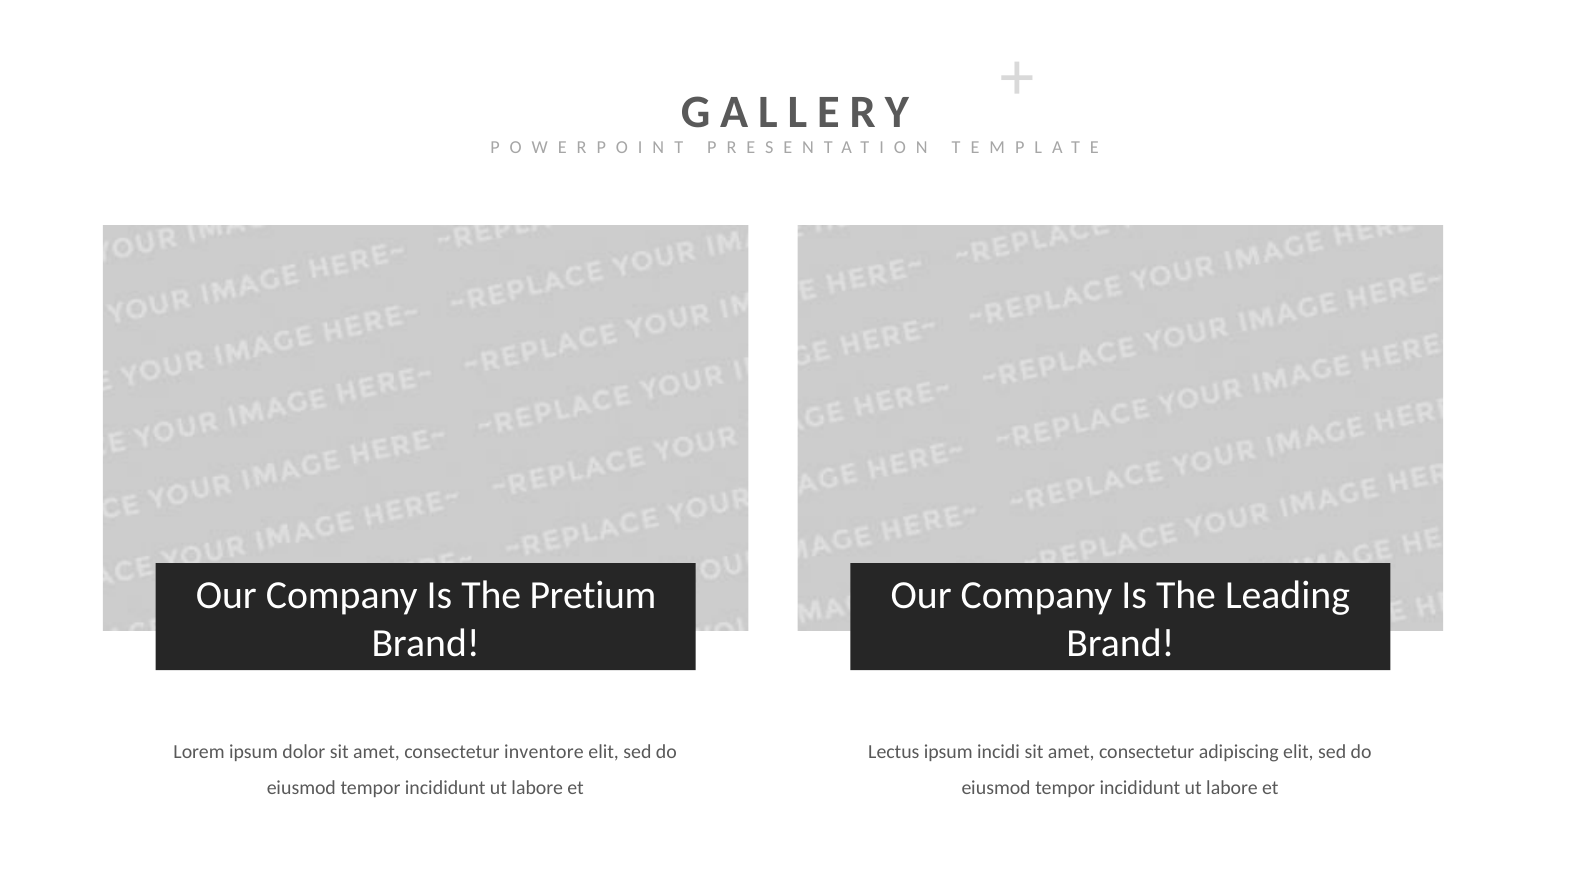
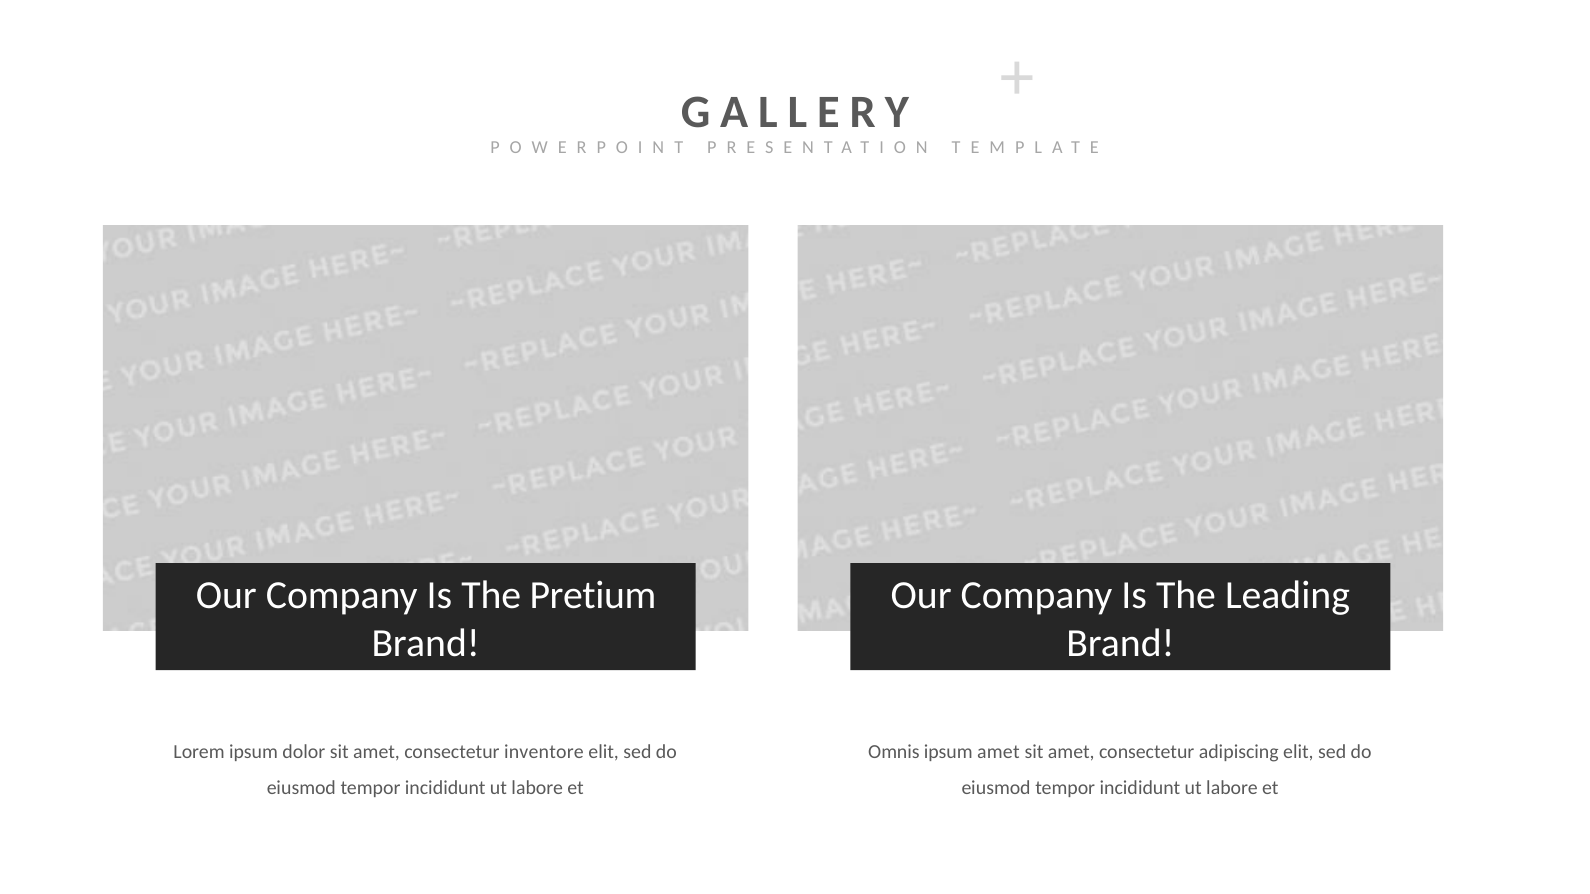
Lectus: Lectus -> Omnis (894, 752)
ipsum incidi: incidi -> amet (998, 752)
